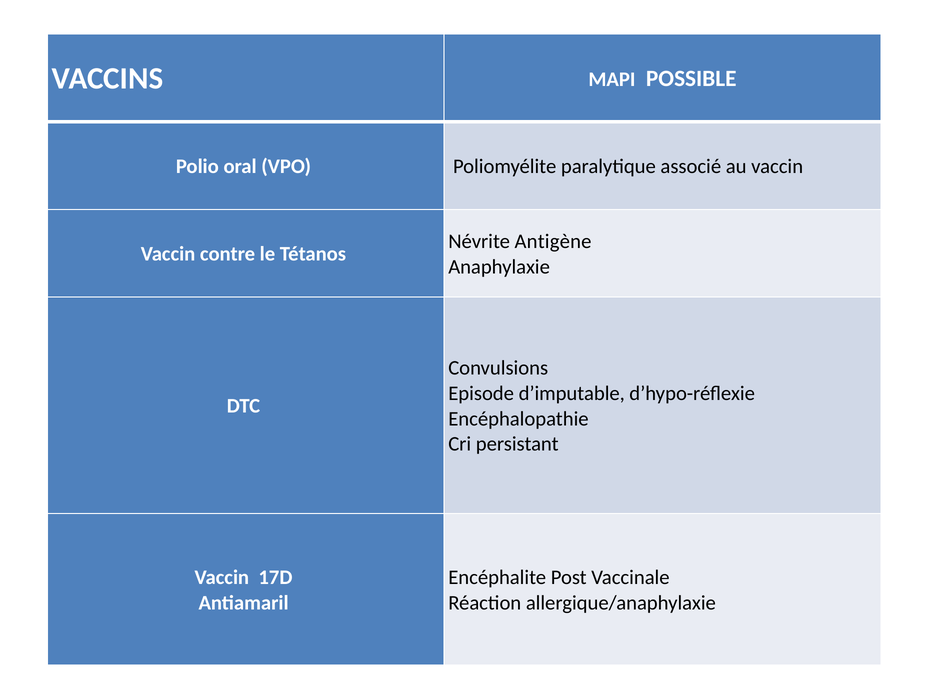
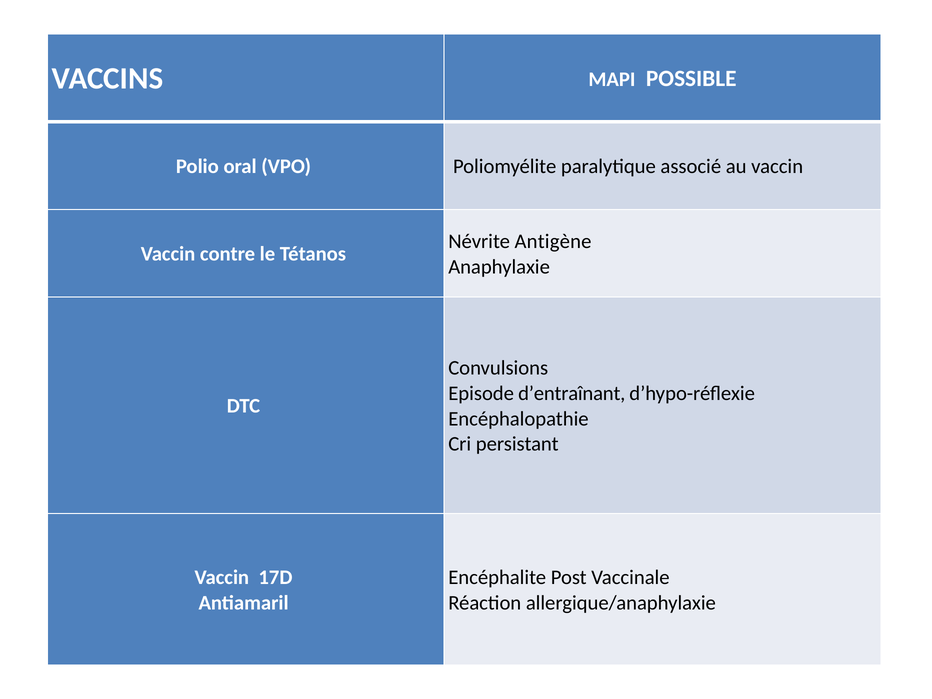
d’imputable: d’imputable -> d’entraînant (572, 393)
